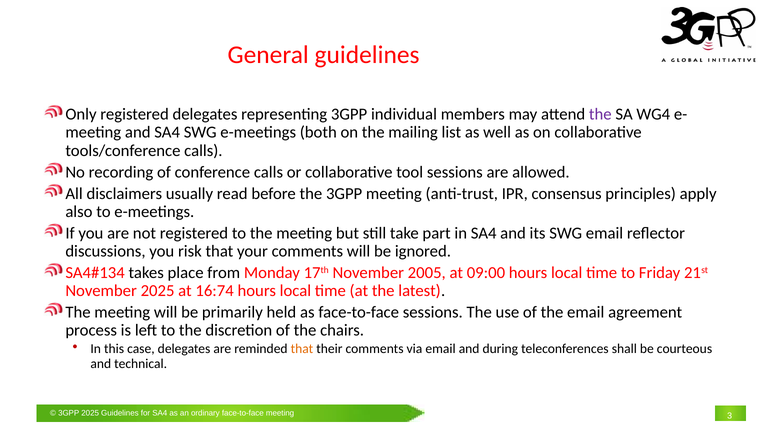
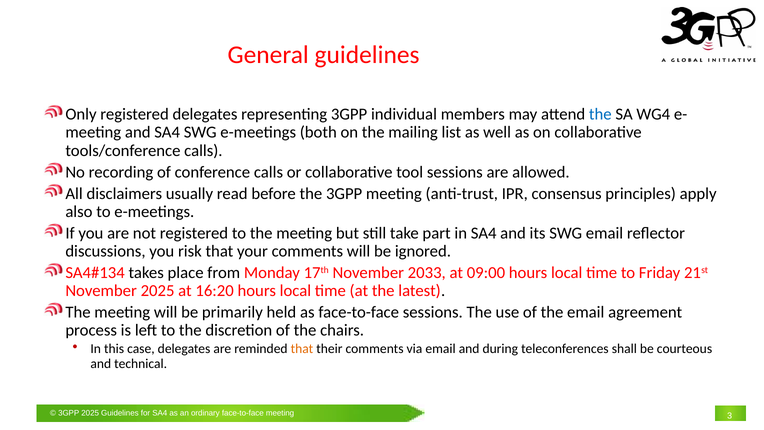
the colour: purple -> blue (600, 114)
2005: 2005 -> 2033 (427, 272)
16:74: 16:74 -> 16:20 (215, 290)
